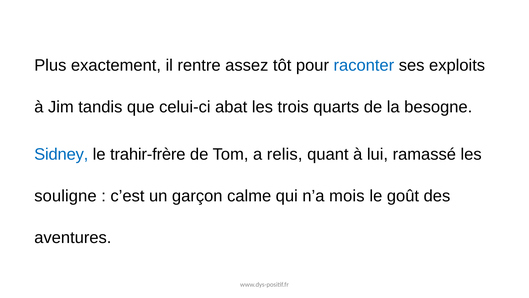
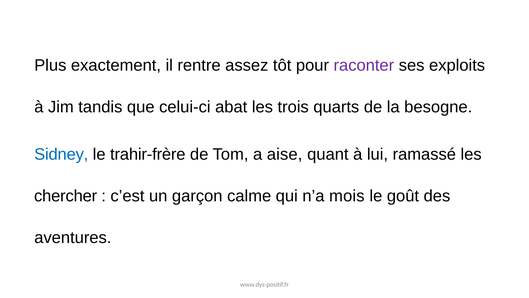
raconter colour: blue -> purple (364, 65)
relis: relis -> aise (285, 154)
souligne: souligne -> chercher (66, 196)
